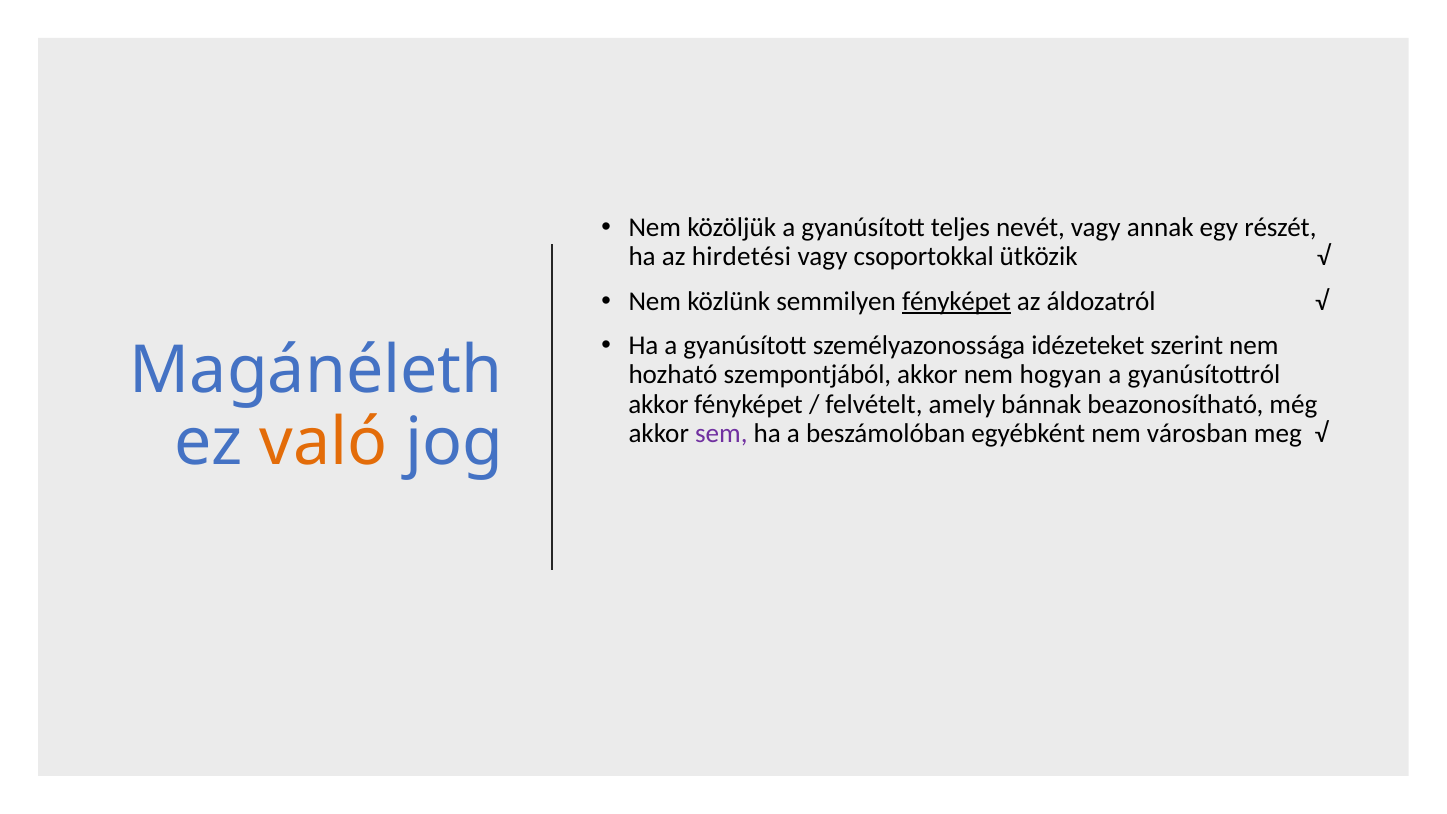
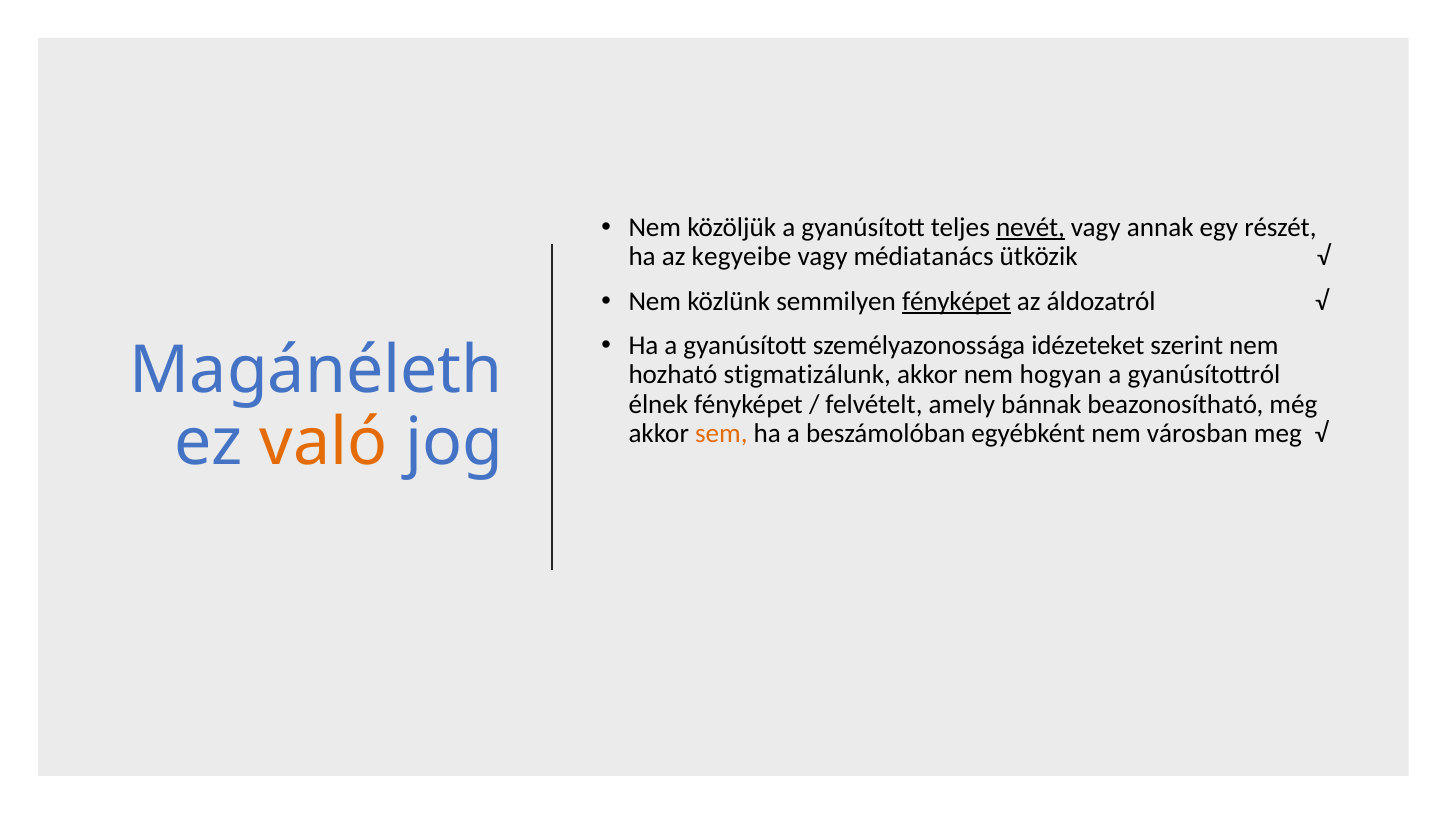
nevét underline: none -> present (1030, 227)
hirdetési: hirdetési -> kegyeibe (741, 257)
csoportokkal: csoportokkal -> médiatanács (924, 257)
szempontjából: szempontjából -> stigmatizálunk (807, 375)
akkor: akkor -> élnek (658, 404)
sem colour: purple -> orange (721, 433)
